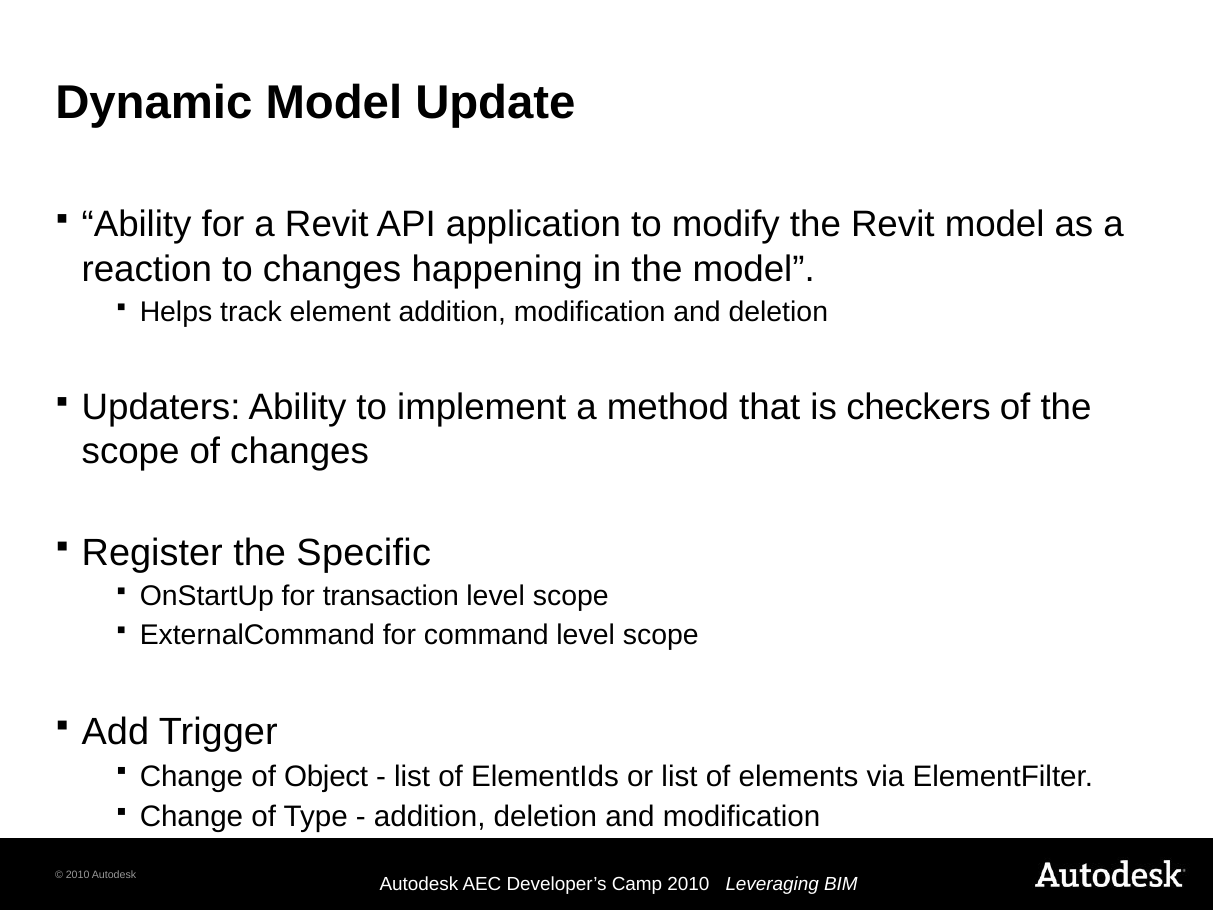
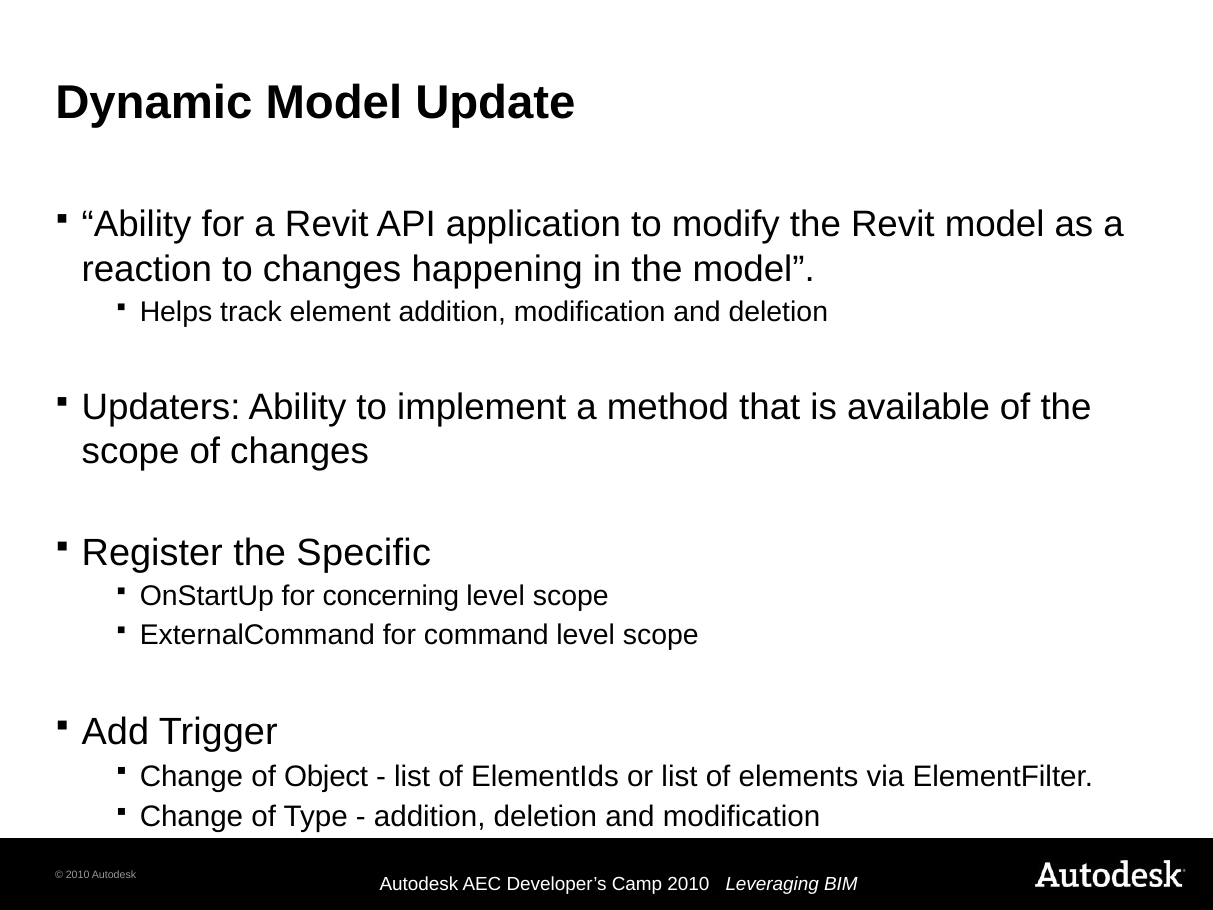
checkers: checkers -> available (919, 408)
transaction: transaction -> concerning (391, 596)
